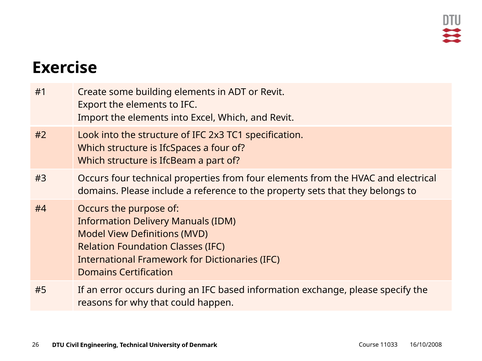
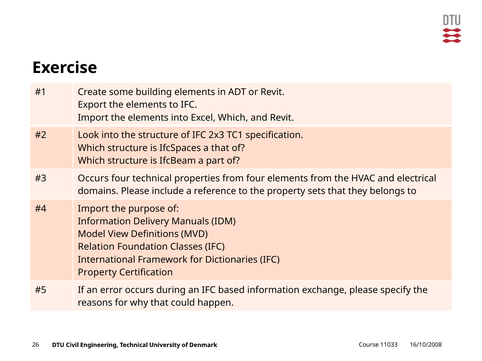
a four: four -> that (220, 148)
Occurs: Occurs -> Import (93, 209)
Domains: Domains -> Property (97, 273)
